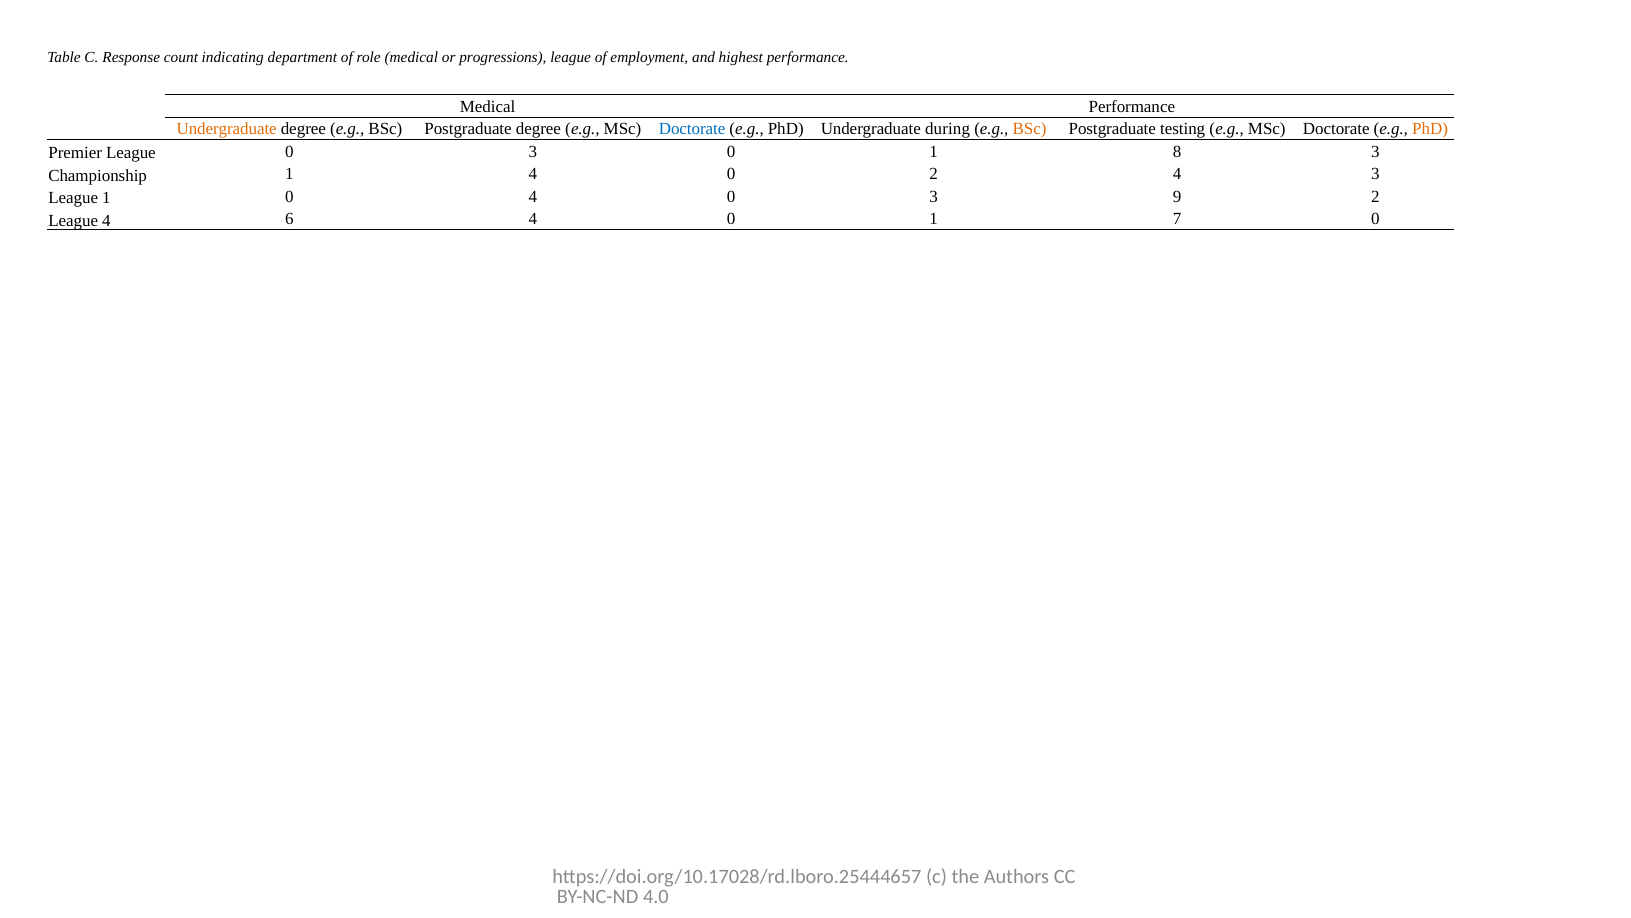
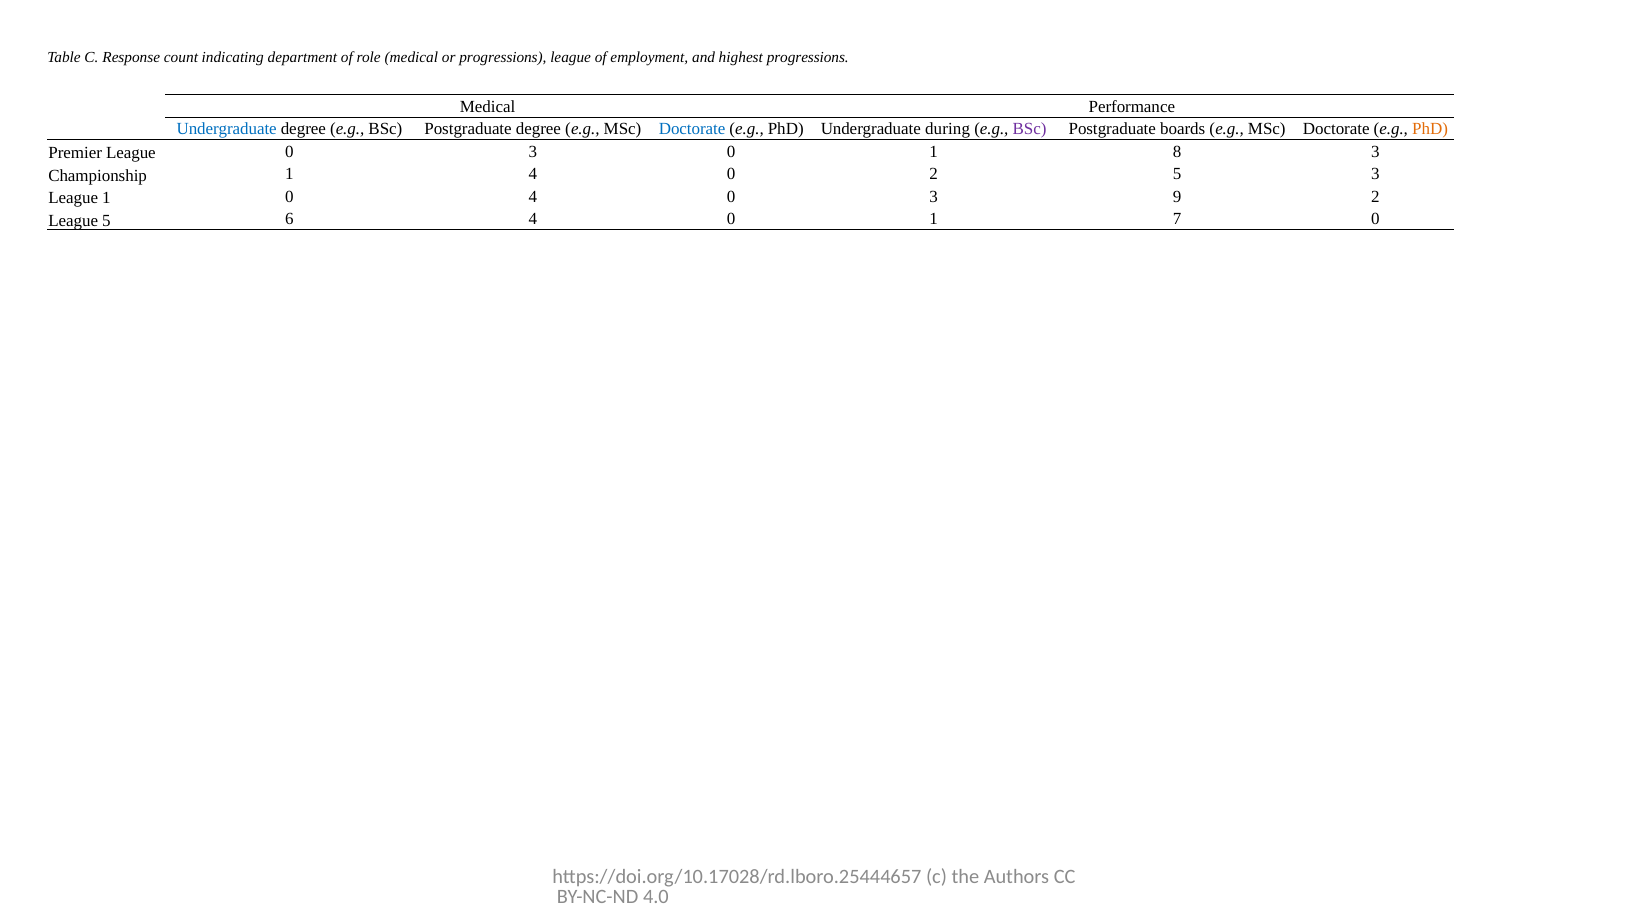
highest performance: performance -> progressions (808, 58)
Undergraduate colour: orange -> blue (227, 129)
BSc colour: orange -> purple (1030, 129)
testing: testing -> boards (1183, 129)
2 4: 4 -> 5 (1177, 174)
League 4: 4 -> 5 (106, 220)
